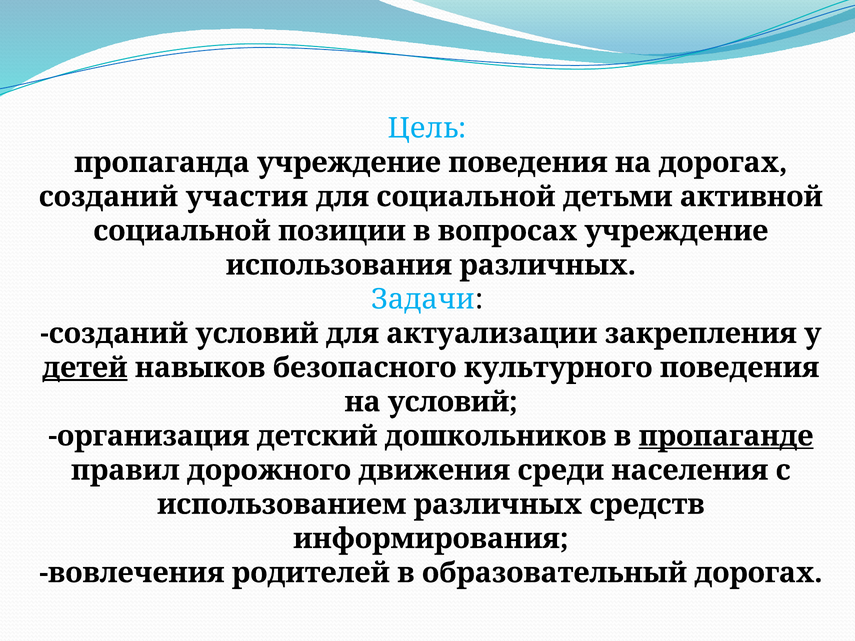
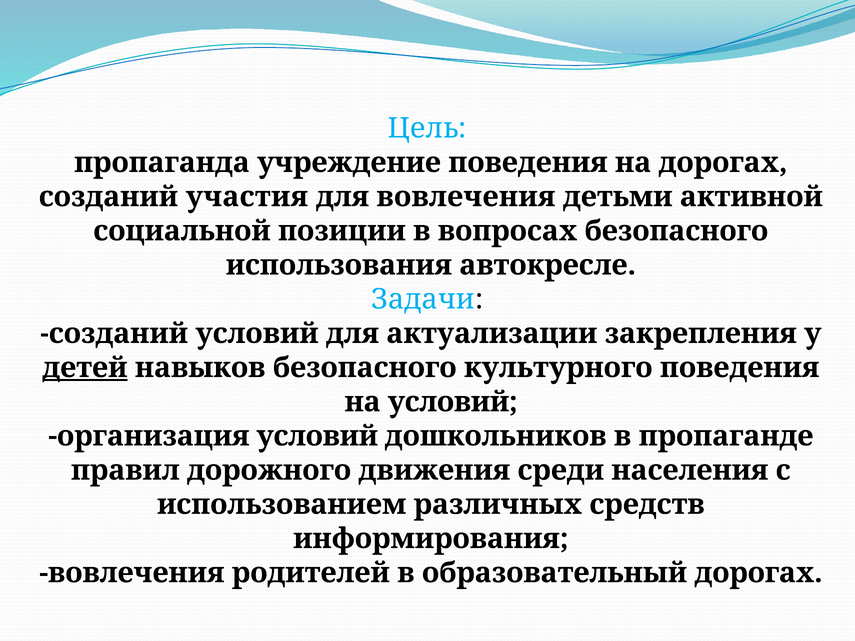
для социальной: социальной -> вовлечения (466, 197)
вопросах учреждение: учреждение -> безопасного (676, 231)
использования различных: различных -> автокресле (548, 265)
организация детский: детский -> условий (317, 436)
пропаганде underline: present -> none (726, 436)
